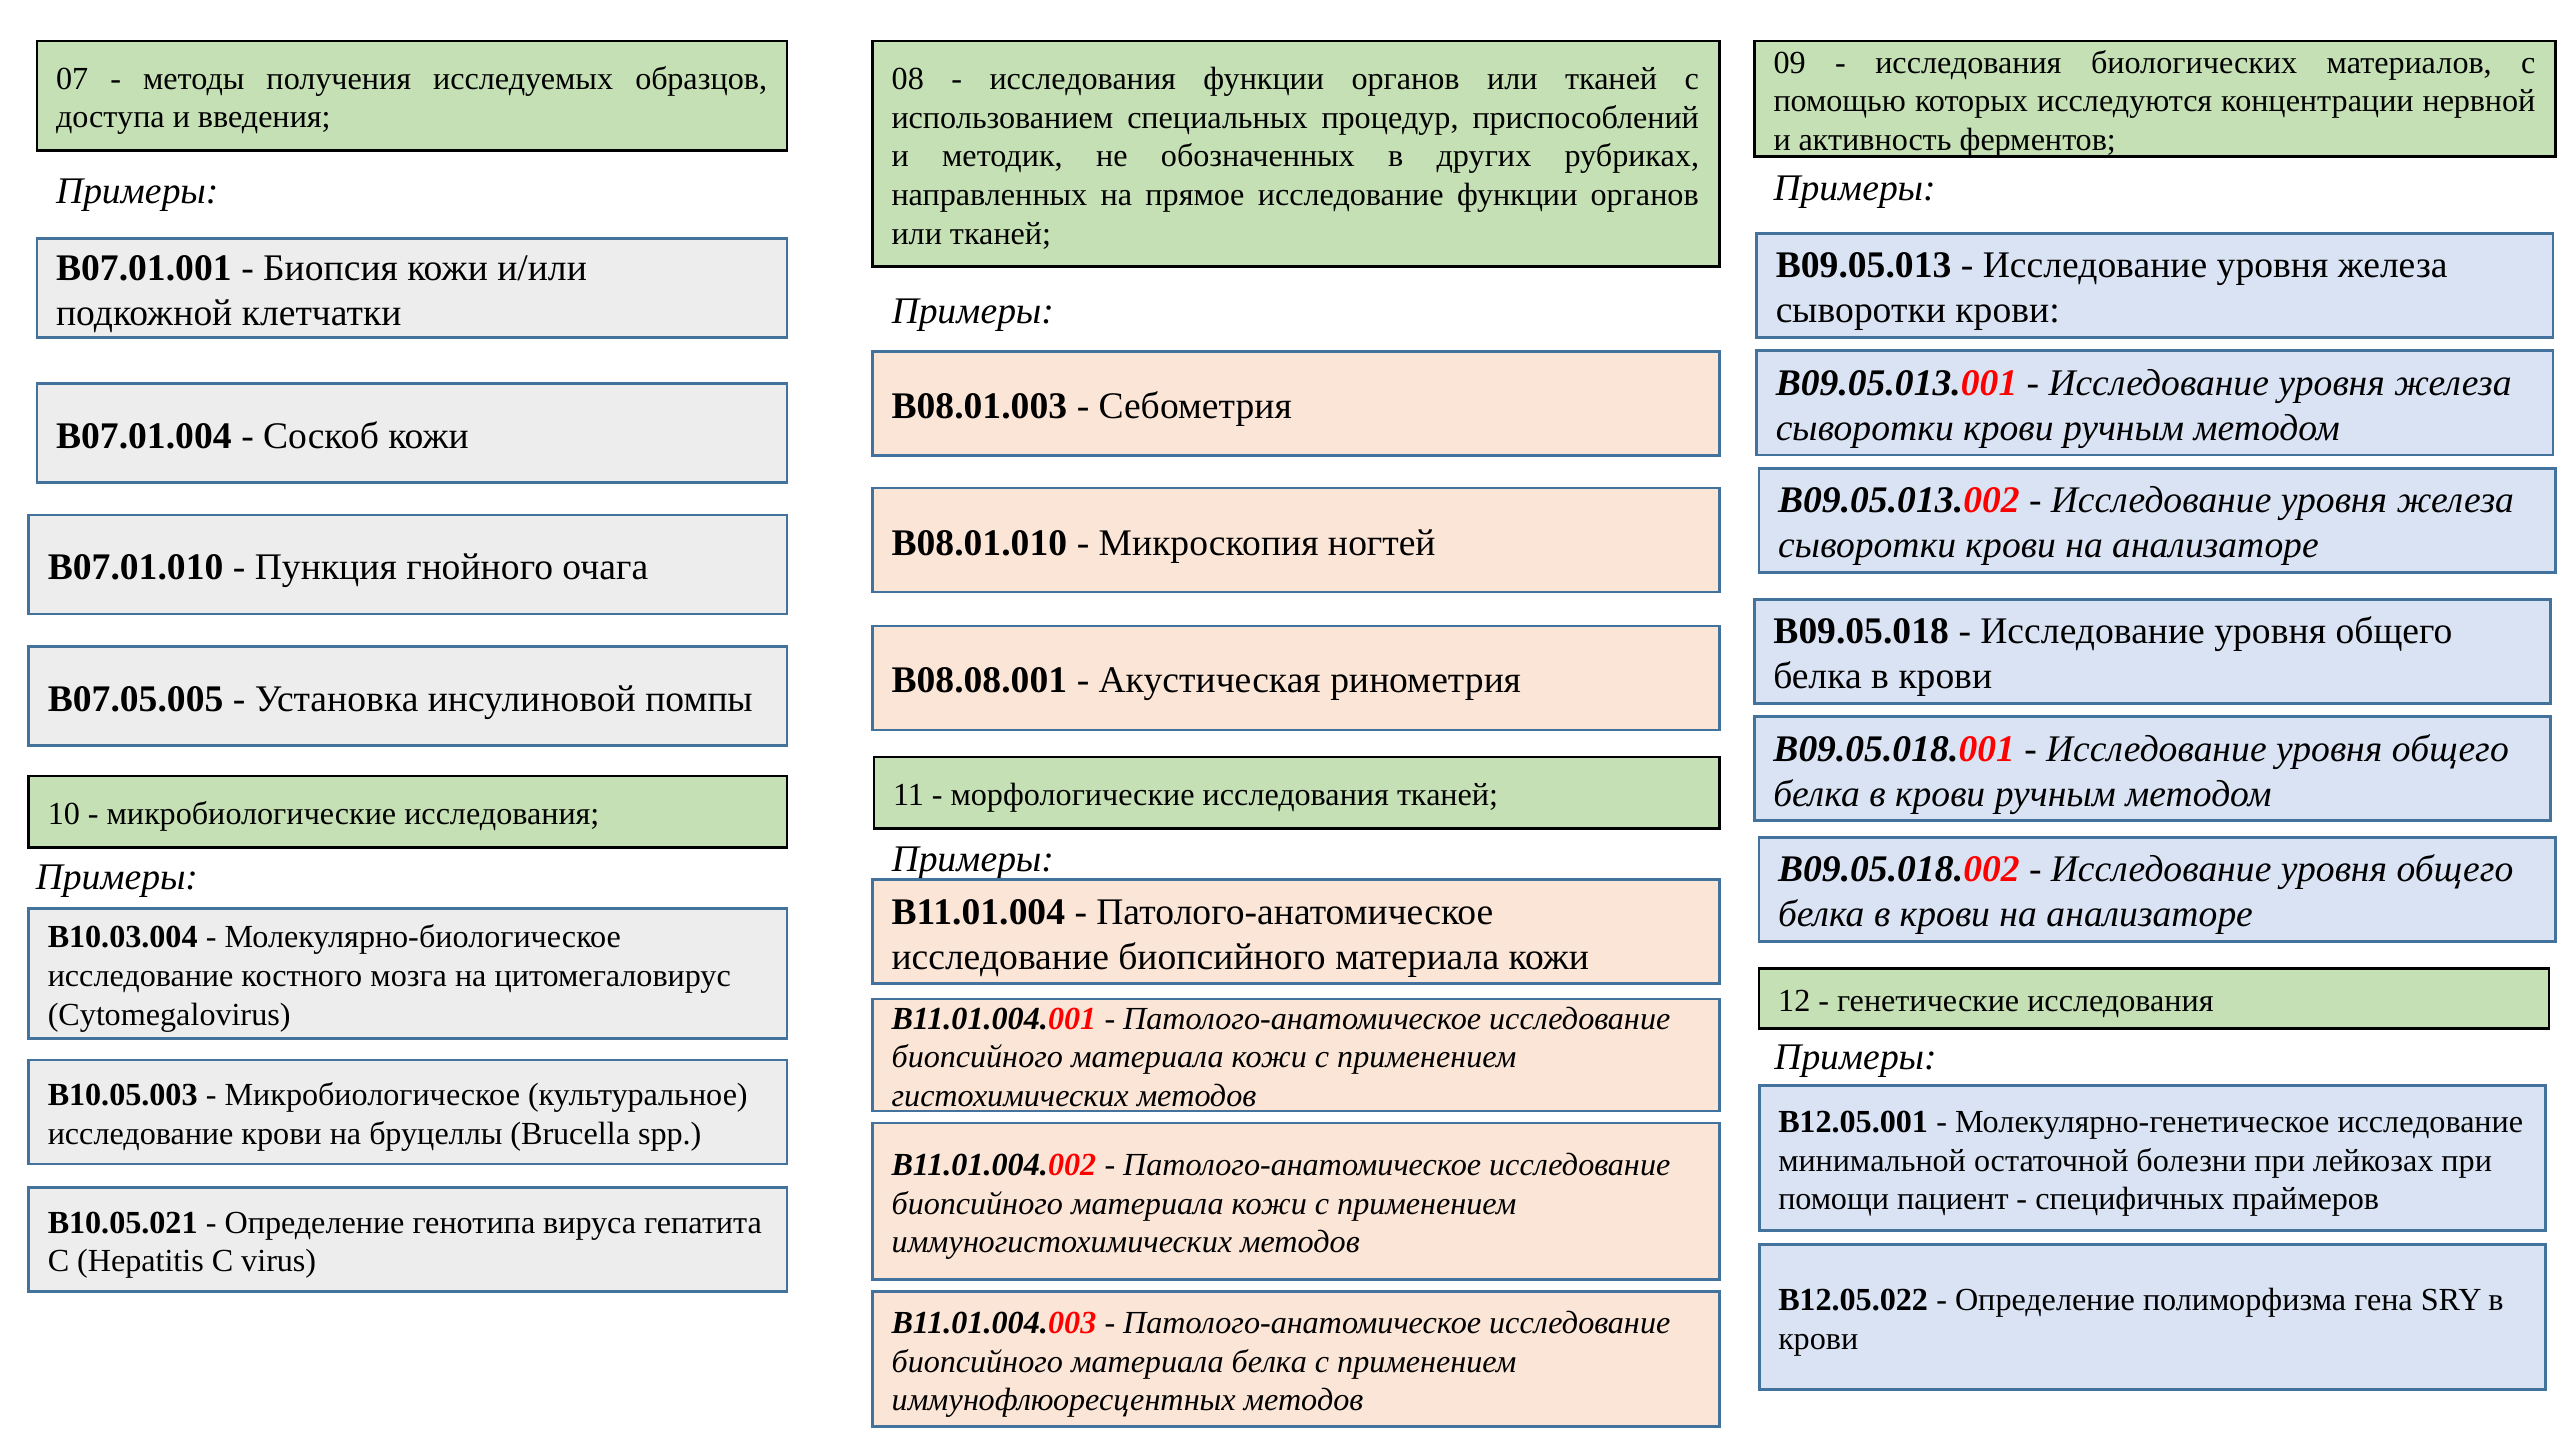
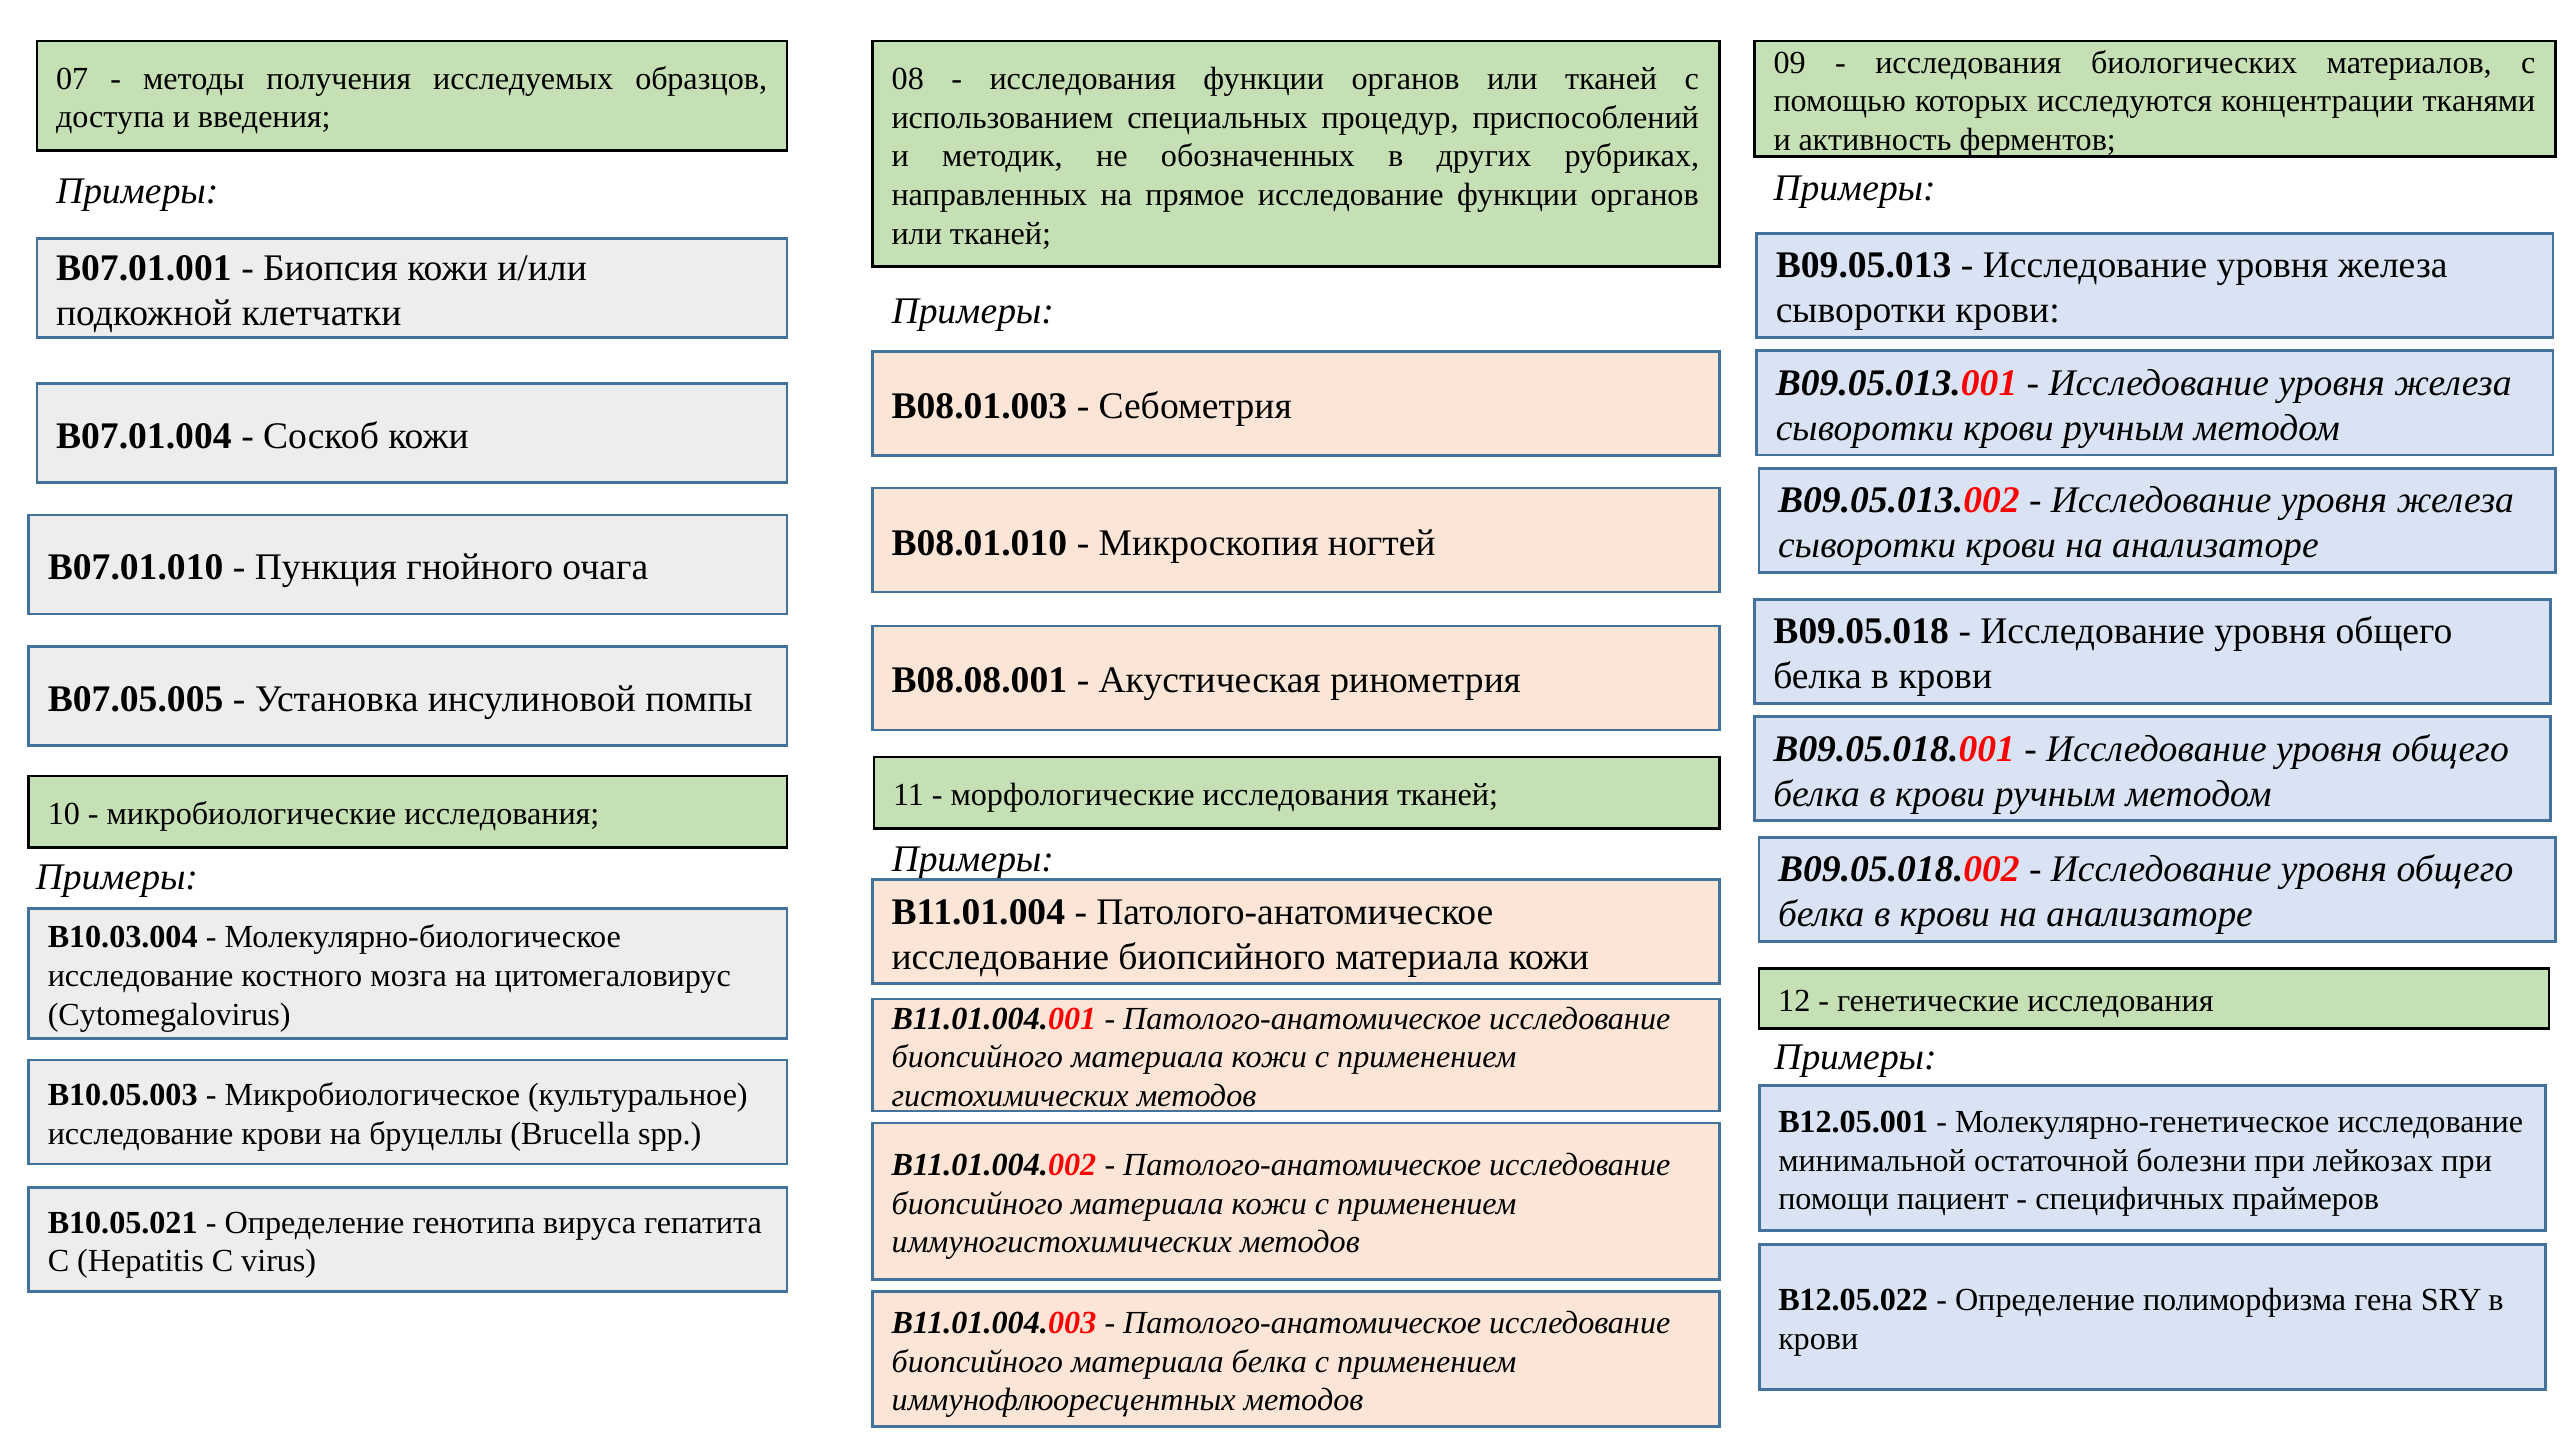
нервной: нервной -> тканями (2479, 101)
